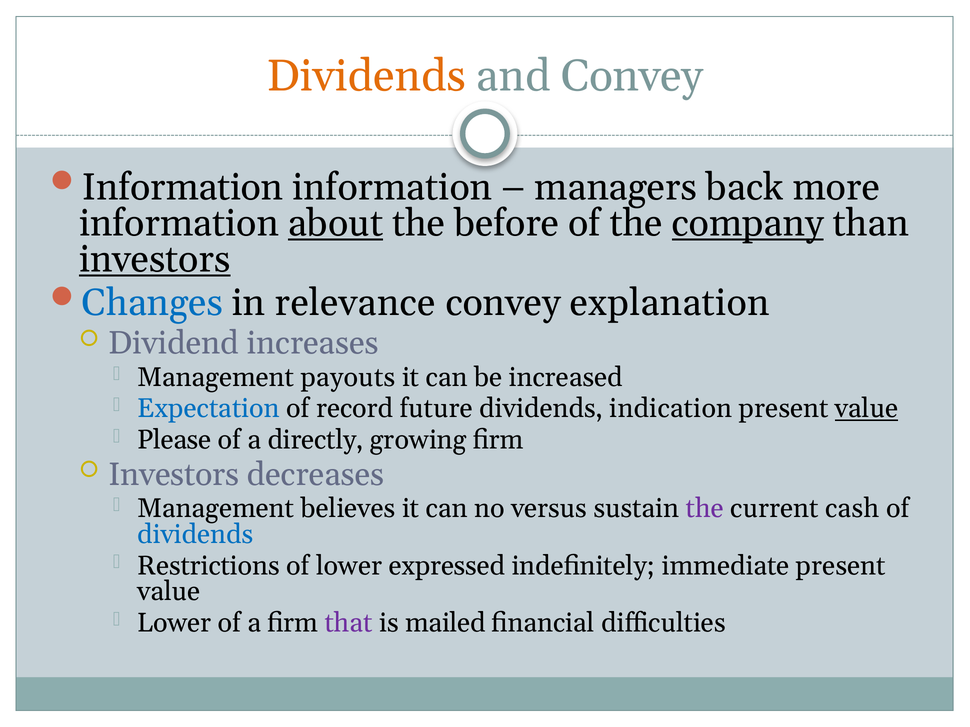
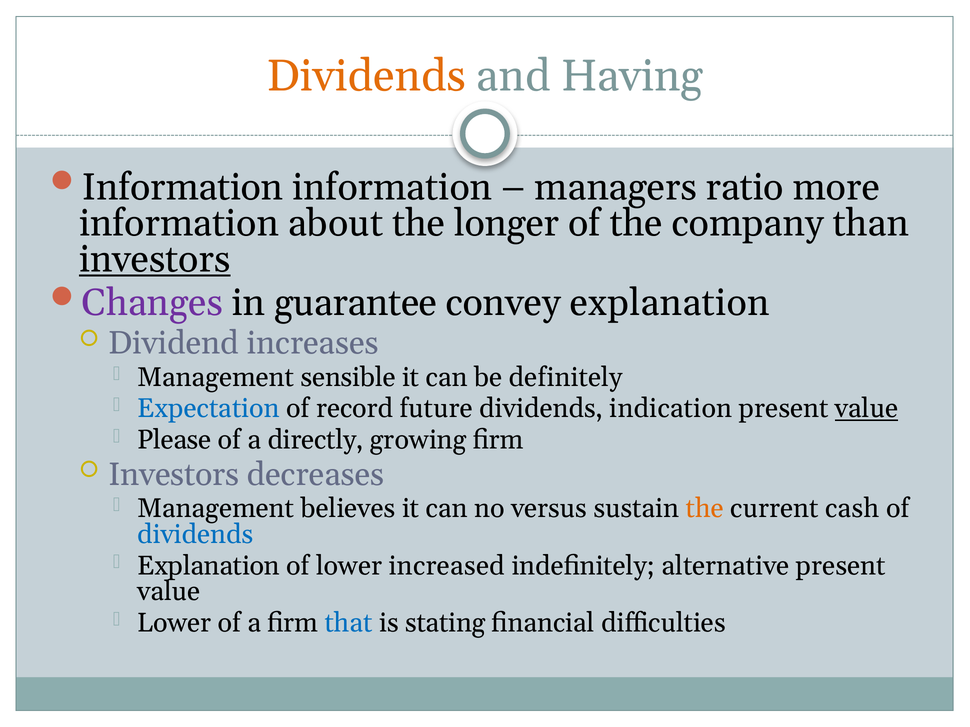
and Convey: Convey -> Having (632, 76)
back: back -> ratio (745, 187)
about underline: present -> none (336, 223)
before: before -> longer (507, 223)
company underline: present -> none (748, 223)
Changes colour: blue -> purple (152, 303)
relevance: relevance -> guarantee (356, 303)
payouts: payouts -> sensible (348, 378)
increased: increased -> definitely (566, 378)
the colour: purple -> orange (705, 509)
Restrictions: Restrictions -> Explanation (209, 566)
expressed: expressed -> increased (447, 566)
immediate: immediate -> alternative (726, 566)
that colour: purple -> blue (349, 623)
mailed: mailed -> stating (445, 623)
